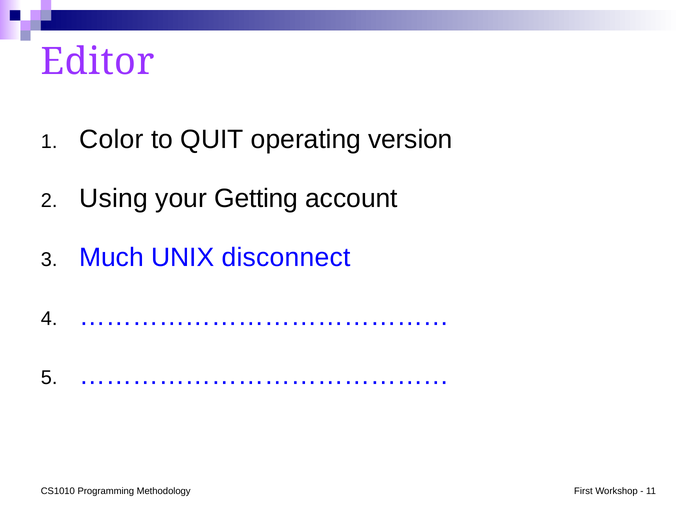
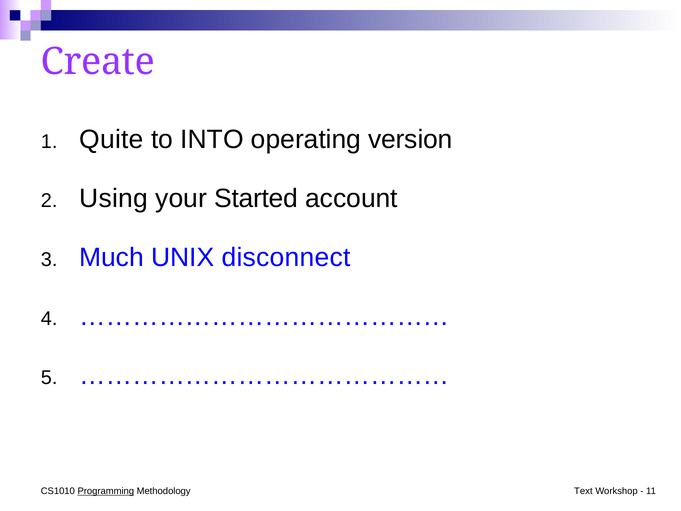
Editor: Editor -> Create (98, 62)
Color: Color -> Quite (111, 139)
QUIT: QUIT -> INTO (212, 139)
Getting: Getting -> Started (256, 198)
Programming underline: none -> present (106, 491)
First: First -> Text (583, 491)
